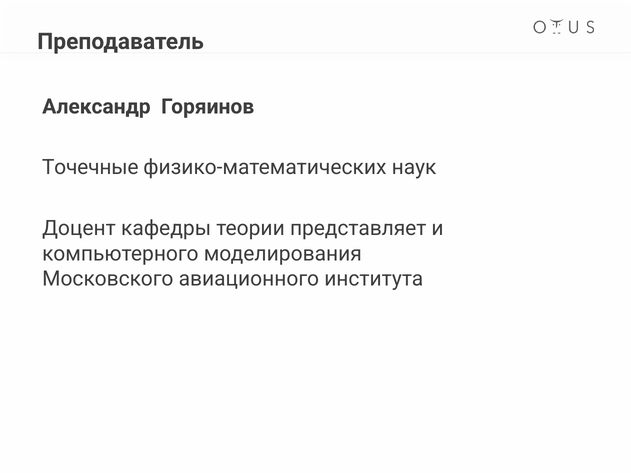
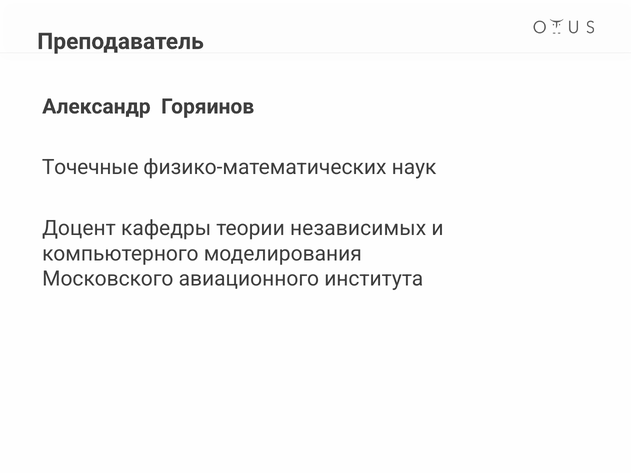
представляет: представляет -> независимых (358, 229)
